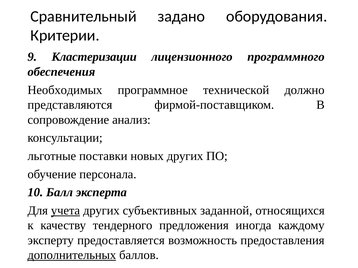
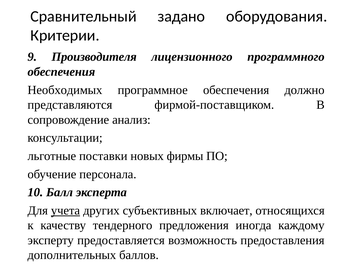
Кластеризации: Кластеризации -> Производителя (94, 57)
программное технической: технической -> обеспечения (236, 90)
новых других: других -> фирмы (185, 156)
заданной: заданной -> включает (226, 211)
дополнительных underline: present -> none (72, 256)
